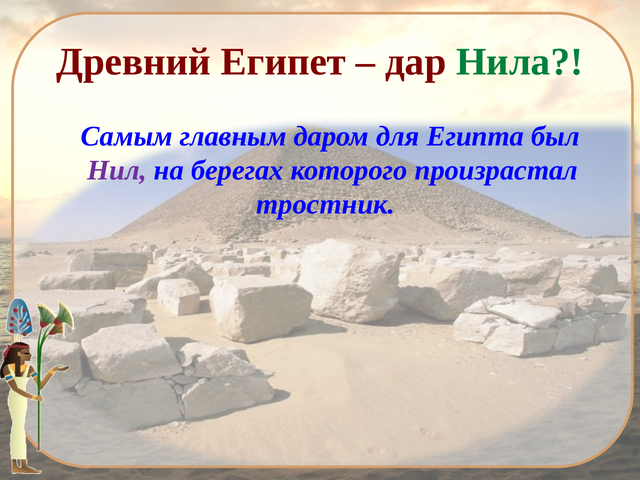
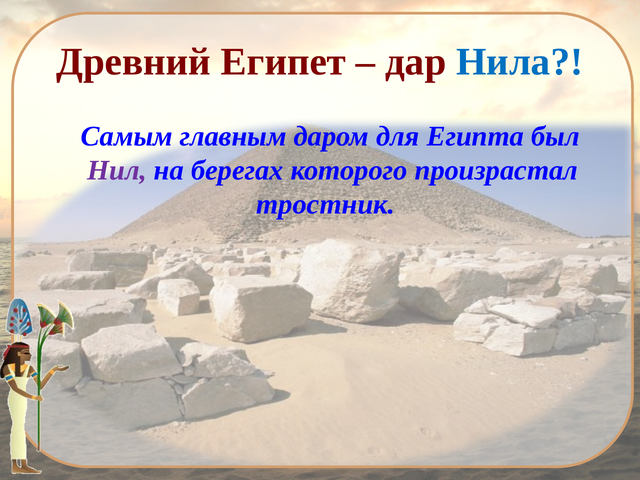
Нила colour: green -> blue (520, 62)
